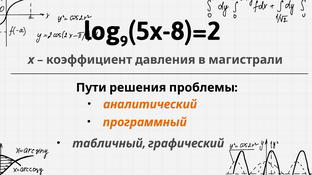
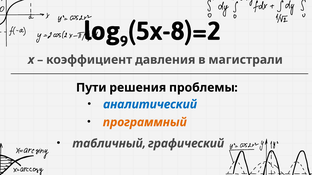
аналитический colour: orange -> blue (150, 105)
